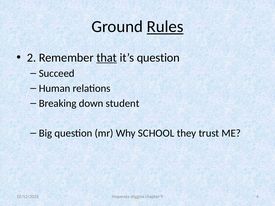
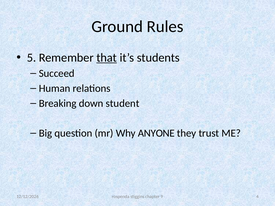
Rules underline: present -> none (165, 27)
2: 2 -> 5 (31, 58)
it’s question: question -> students (158, 58)
SCHOOL: SCHOOL -> ANYONE (156, 133)
